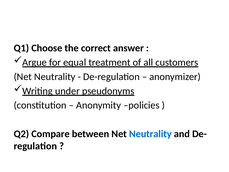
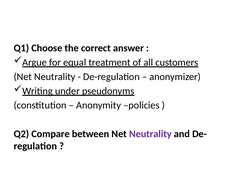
Neutrality colour: blue -> purple (150, 134)
